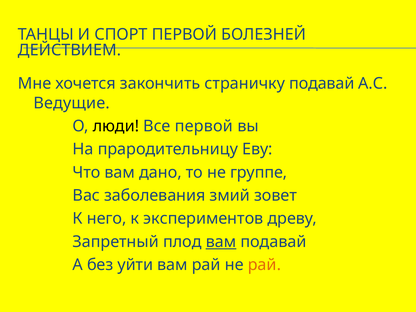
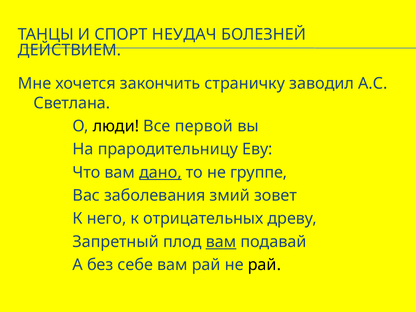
СПОРТ ПЕРВОЙ: ПЕРВОЙ -> НЕУДАЧ (184, 35)
страничку подавай: подавай -> заводил (322, 84)
Ведущие: Ведущие -> Светлана (72, 103)
дано underline: none -> present (160, 172)
экспериментов: экспериментов -> отрицательных (203, 219)
уйти: уйти -> себе (135, 265)
рай colour: orange -> black (264, 265)
